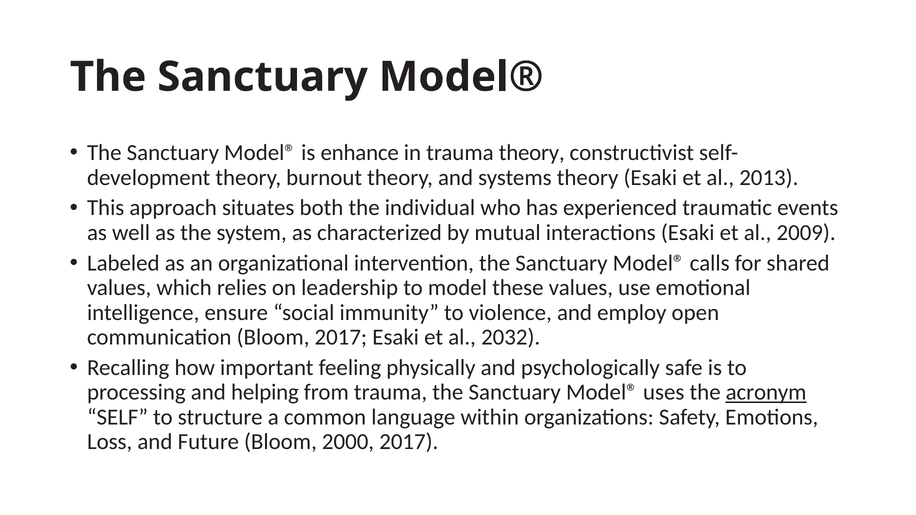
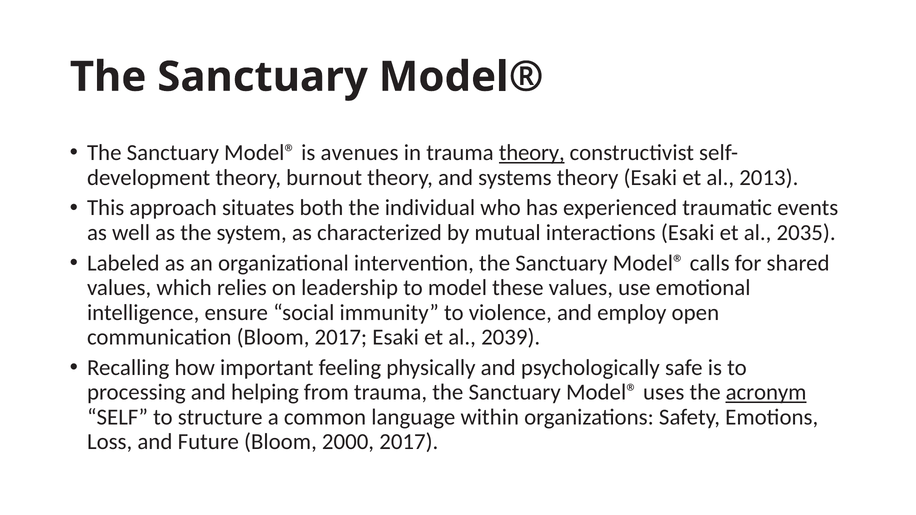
enhance: enhance -> avenues (360, 153)
theory underline: none -> present (532, 153)
2009: 2009 -> 2035 (806, 233)
2032: 2032 -> 2039 (511, 337)
